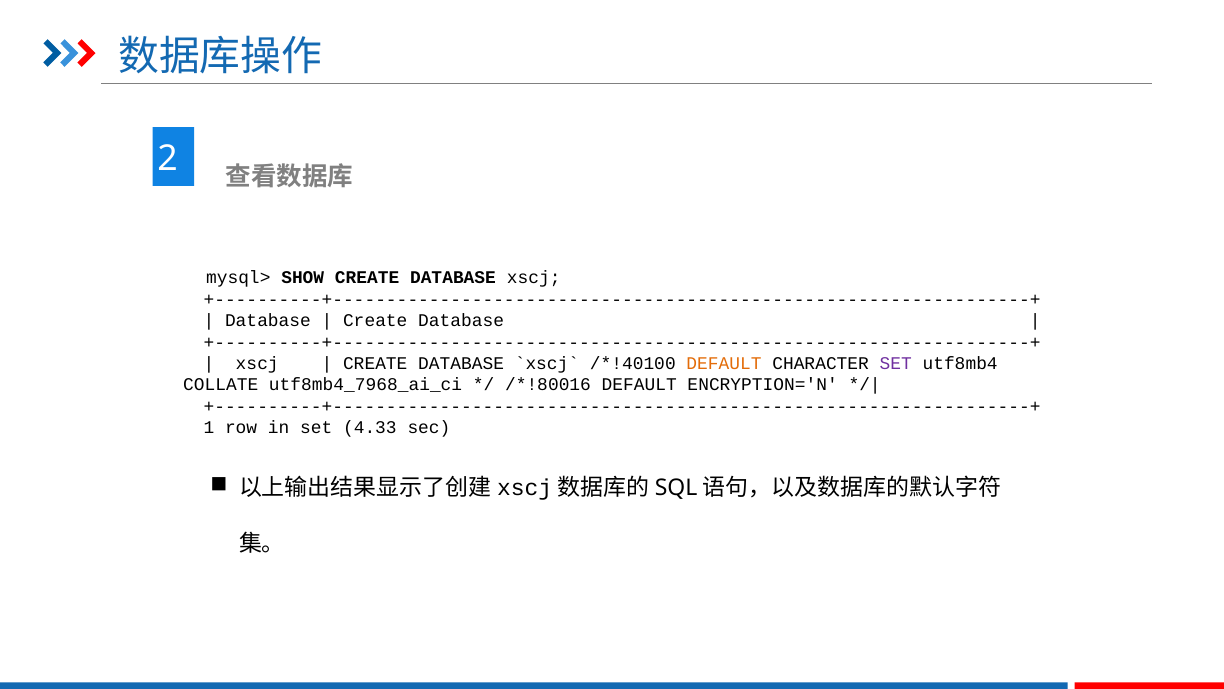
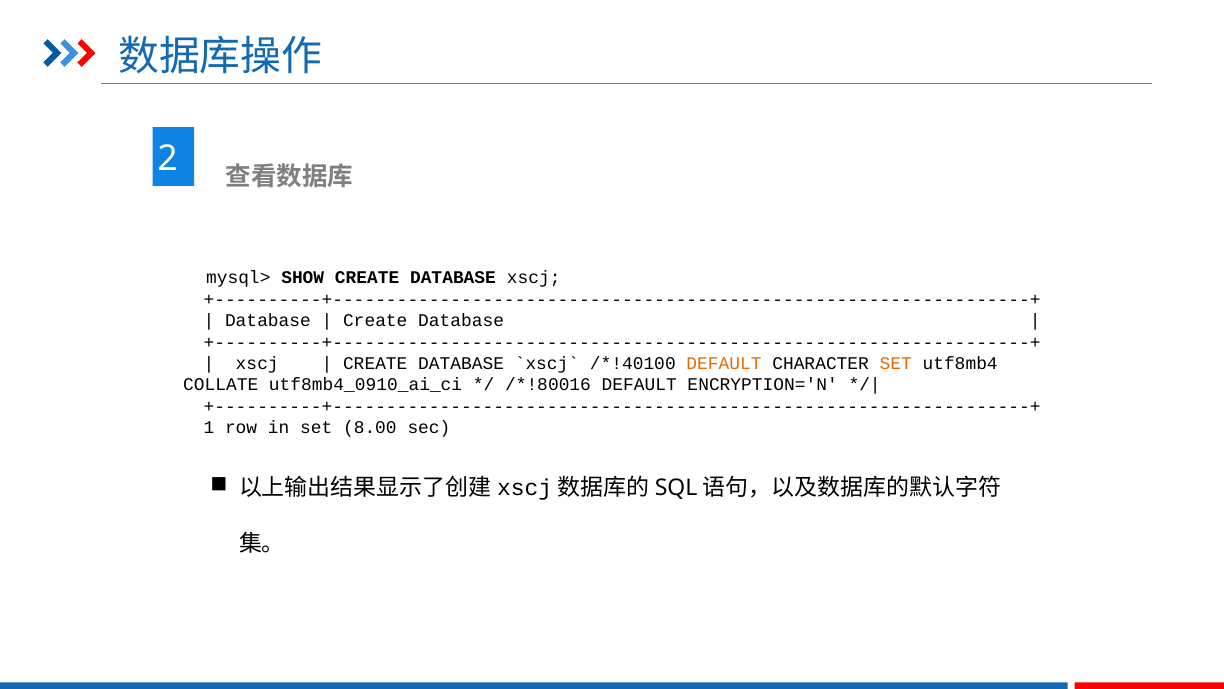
SET colour: purple -> orange (896, 364)
utf8mb4_7968_ai_ci: utf8mb4_7968_ai_ci -> utf8mb4_0910_ai_ci (366, 385)
4.33: 4.33 -> 8.00 (370, 428)
